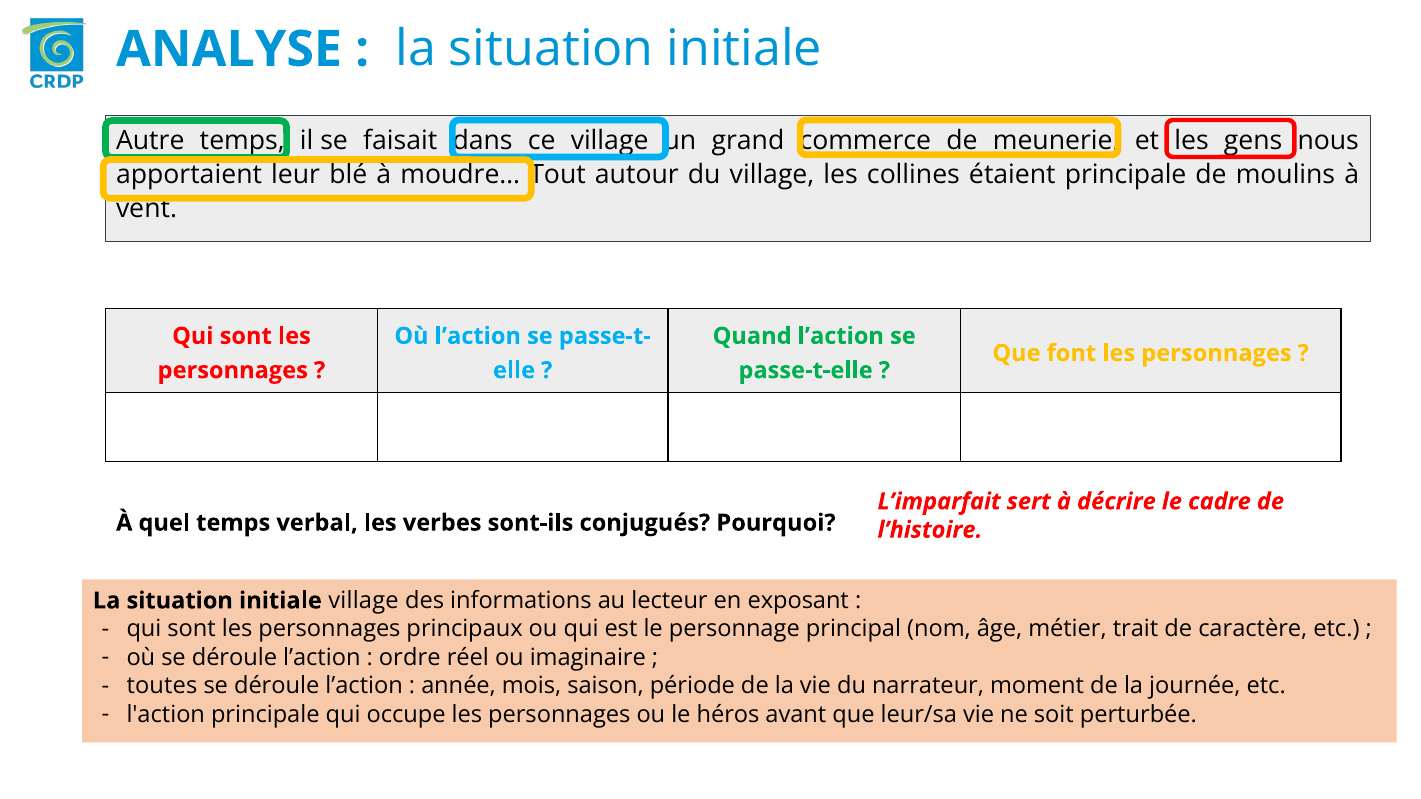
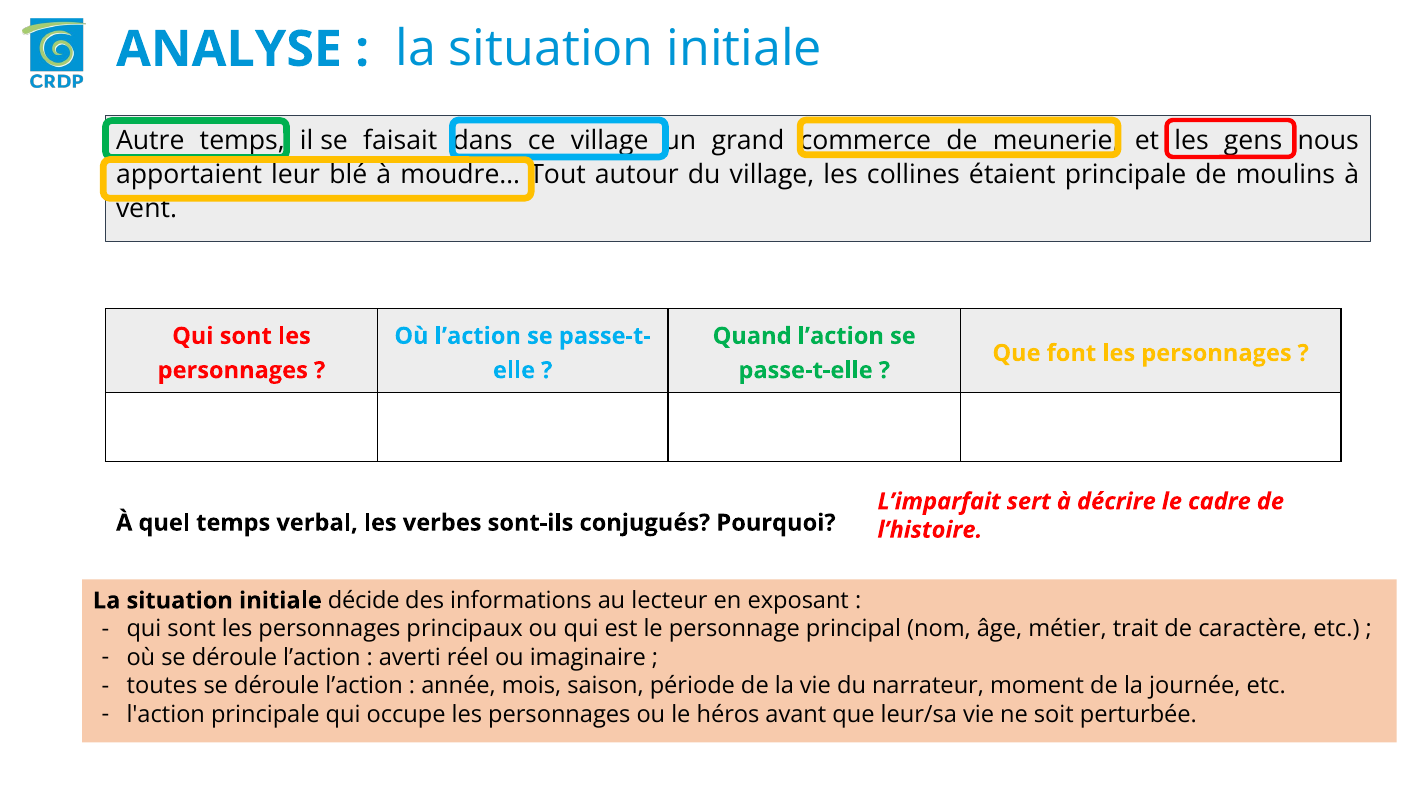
initiale village: village -> décide (364, 601)
ordre: ordre -> averti (410, 658)
